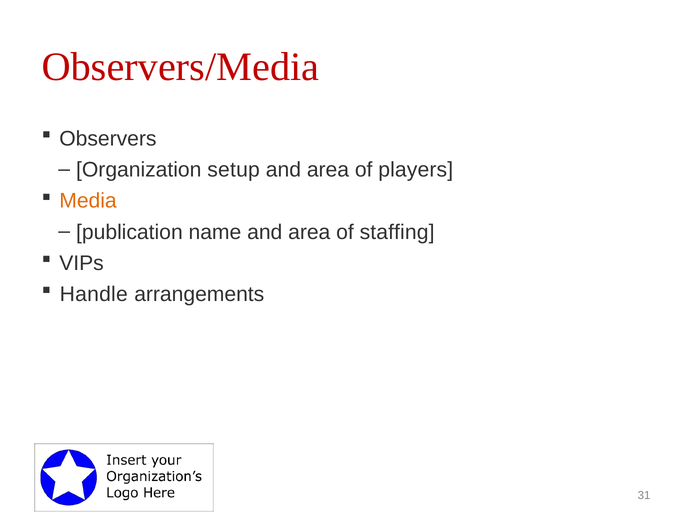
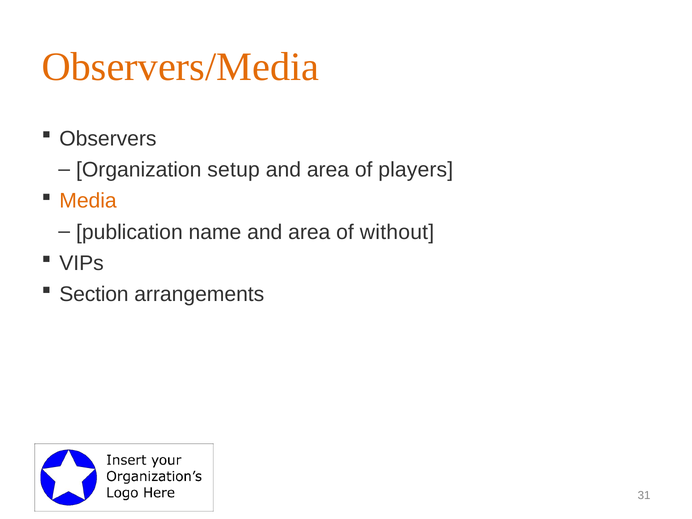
Observers/Media colour: red -> orange (180, 67)
staffing: staffing -> without (397, 232)
Handle: Handle -> Section (94, 294)
